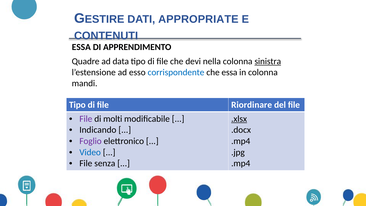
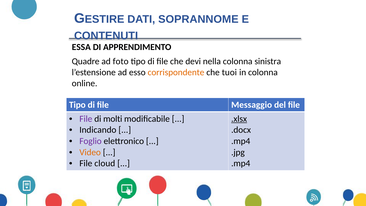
APPROPRIATE: APPROPRIATE -> SOPRANNOME (198, 19)
data: data -> foto (121, 61)
sinistra underline: present -> none (268, 61)
corrispondente colour: blue -> orange (176, 72)
che essa: essa -> tuoi (229, 72)
mandi: mandi -> online (85, 83)
Riordinare: Riordinare -> Messaggio (252, 105)
Video colour: blue -> orange (90, 152)
senza: senza -> cloud (105, 163)
